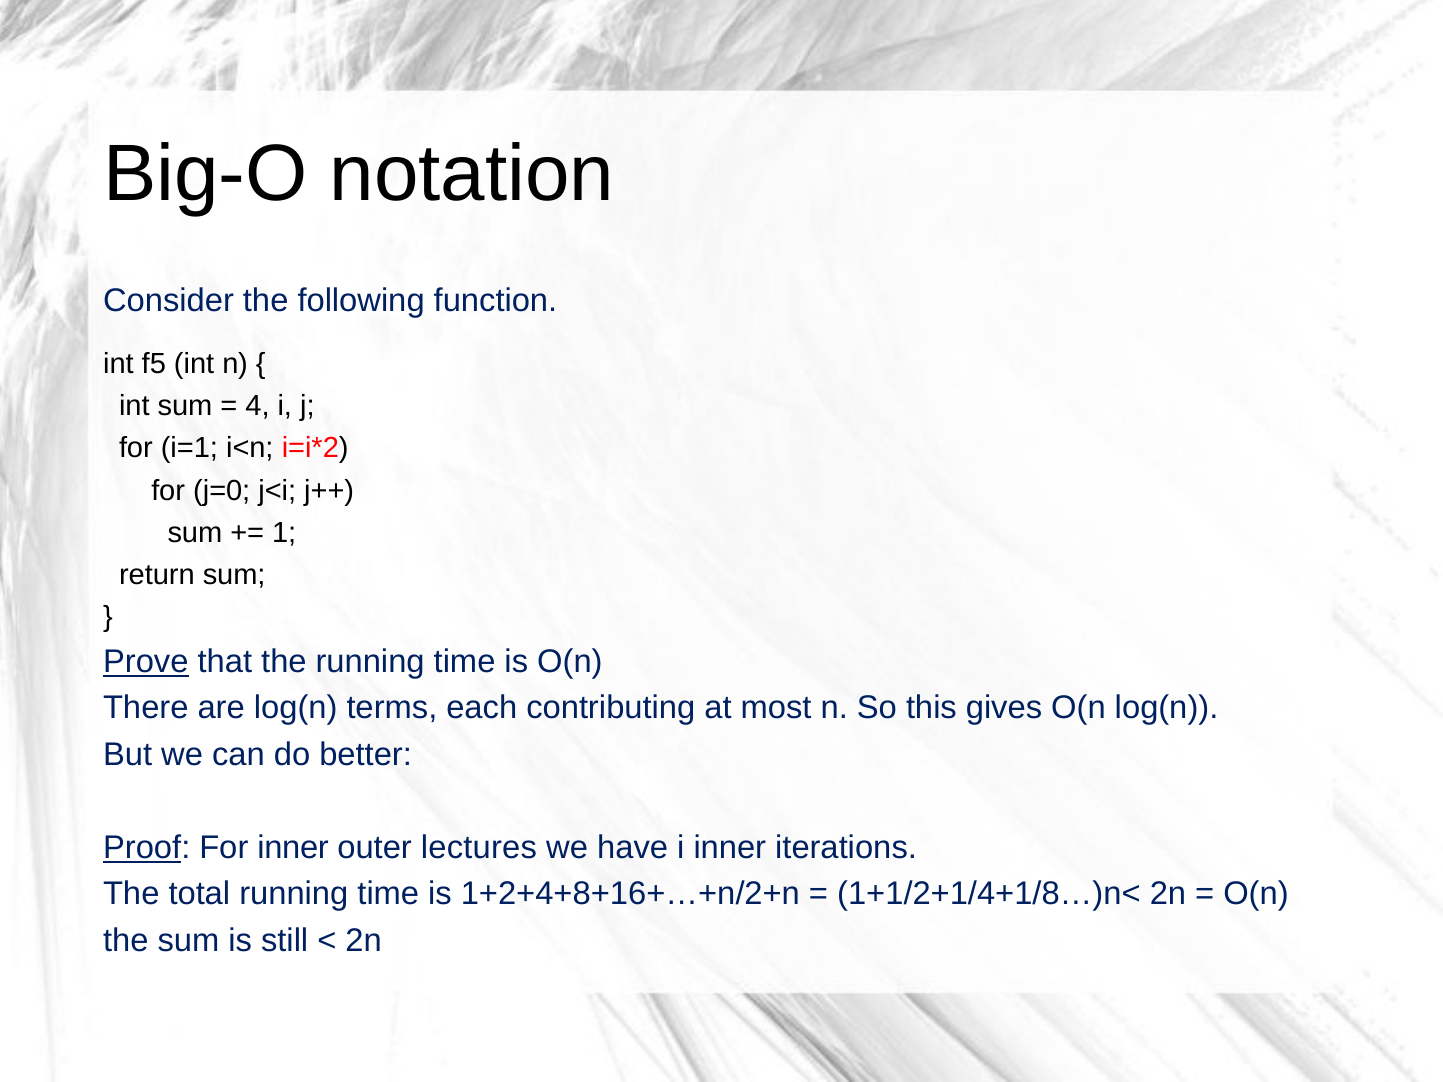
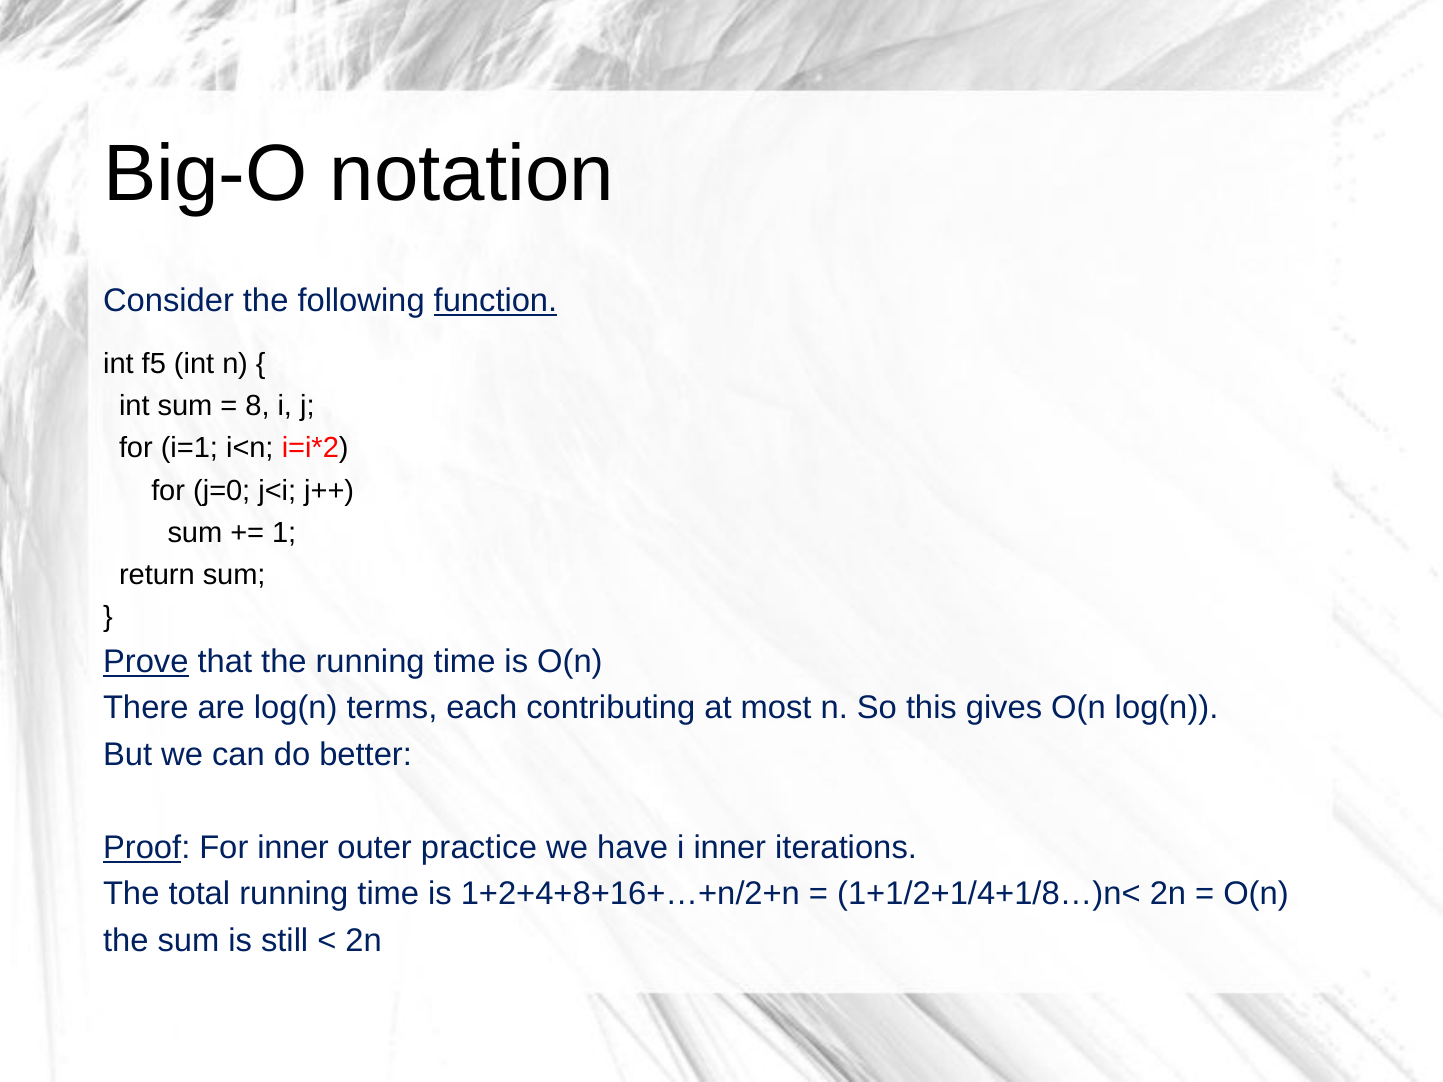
function underline: none -> present (495, 301)
4: 4 -> 8 (258, 406)
lectures: lectures -> practice (479, 848)
